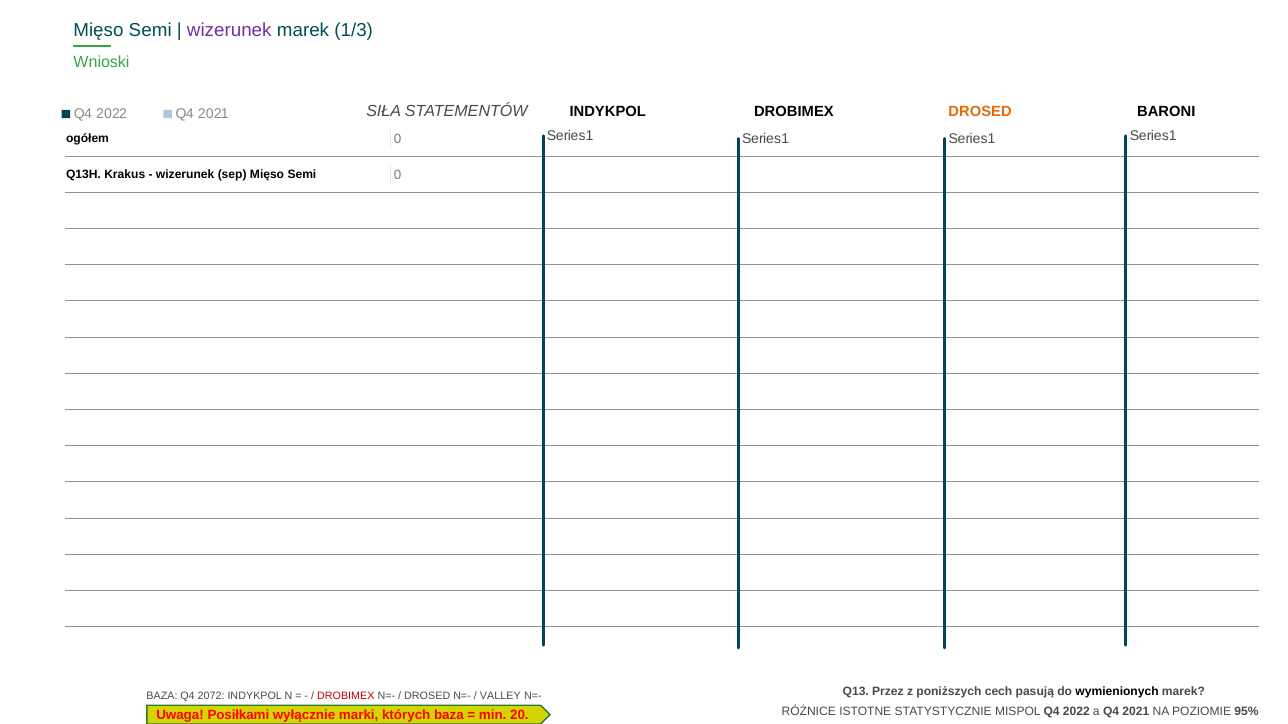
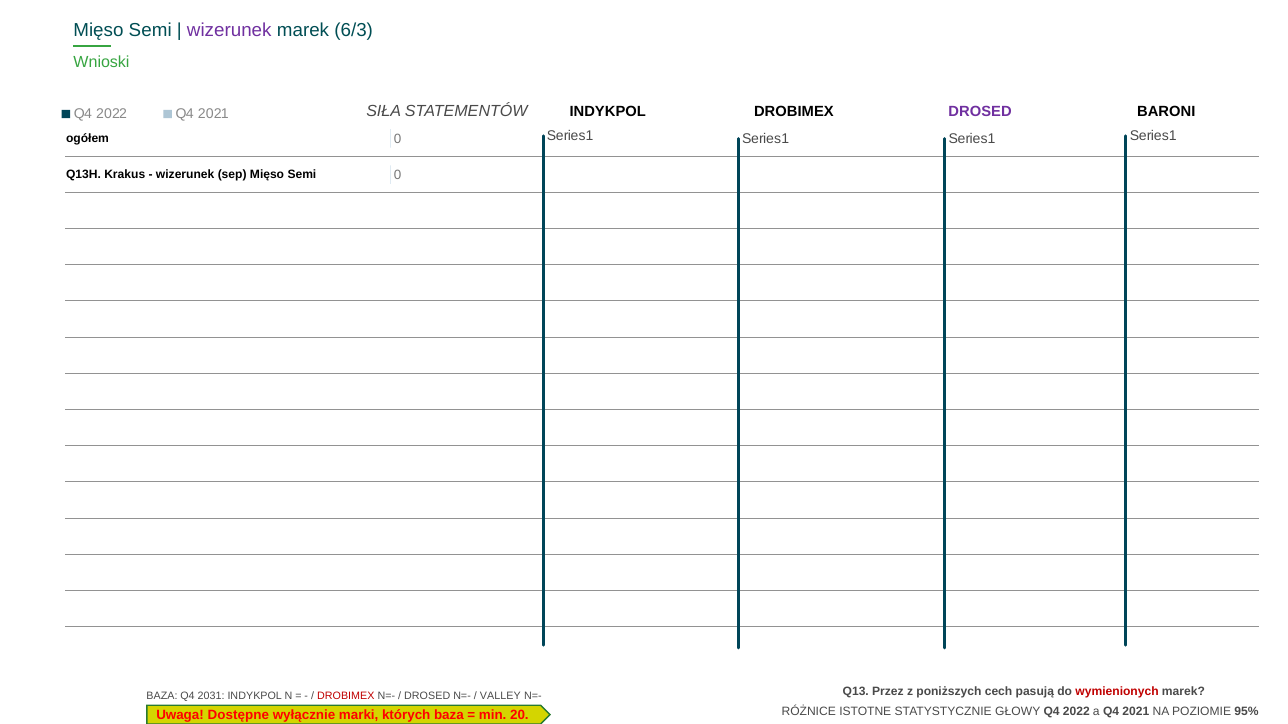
1/3: 1/3 -> 6/3 (354, 30)
DROSED colour: orange -> purple (980, 112)
2072: 2072 -> 2031 (211, 696)
wymienionych colour: black -> red (1117, 692)
MISPOL: MISPOL -> GŁOWY (1018, 712)
Posiłkami: Posiłkami -> Dostępne (238, 716)
